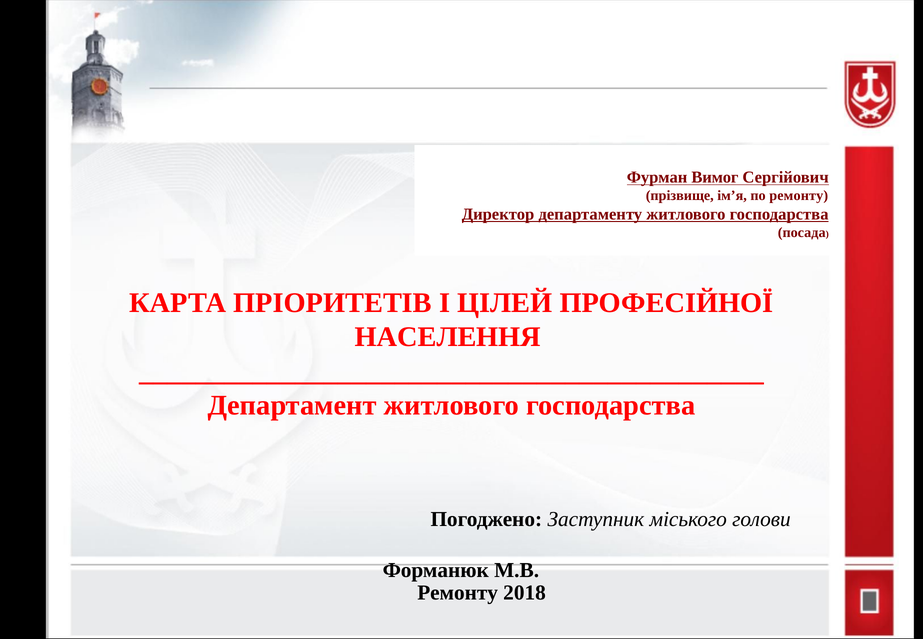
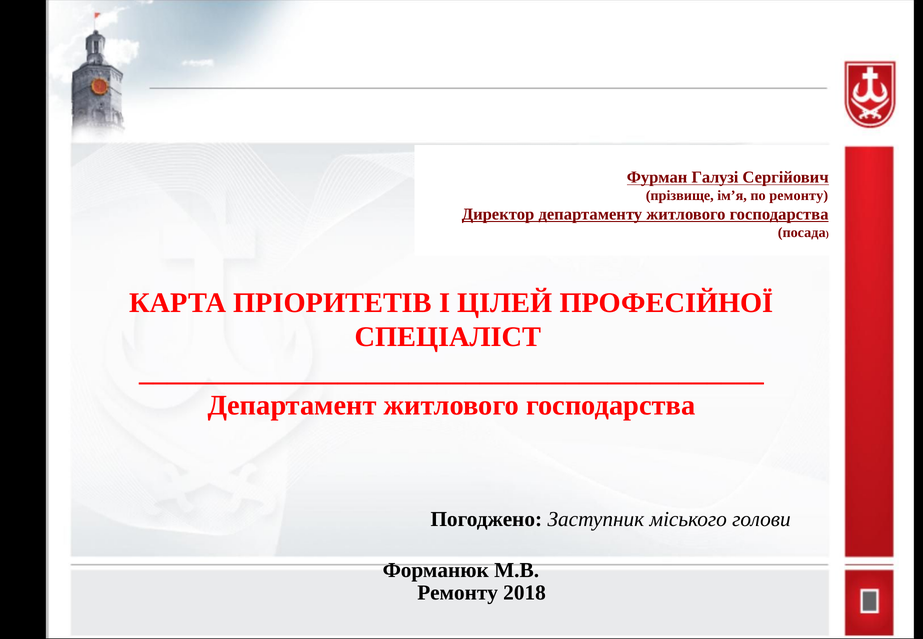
Вимог: Вимог -> Галузі (715, 177)
НАСЕЛЕННЯ: НАСЕЛЕННЯ -> СПЕЦІАЛІСТ (448, 337)
